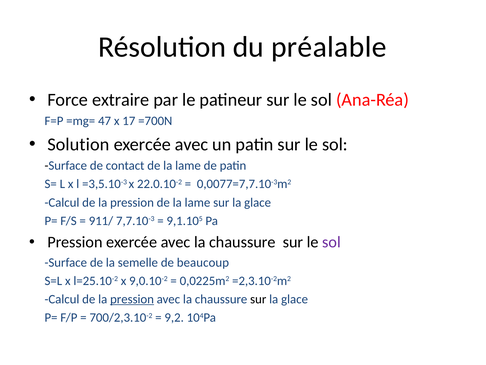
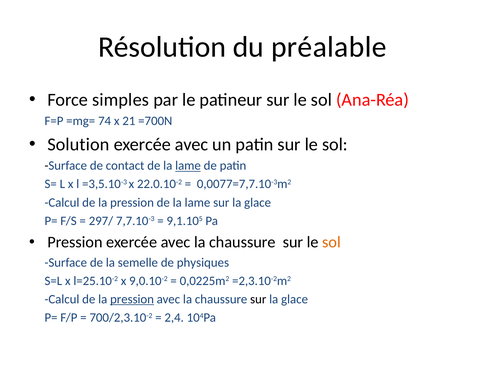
extraire: extraire -> simples (121, 100)
47: 47 -> 74 (105, 121)
17: 17 -> 21 (129, 121)
lame underline: none -> present (188, 165)
911/: 911/ -> 297/ (101, 221)
sol colour: purple -> orange (332, 242)
beaucoup: beaucoup -> physiques (203, 262)
9,2: 9,2 -> 2,4 (174, 317)
